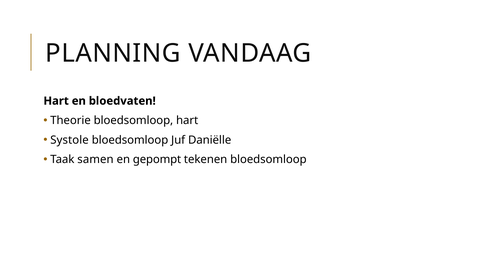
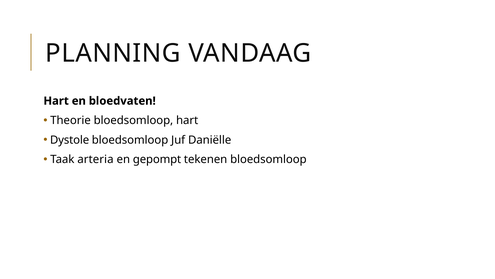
Systole: Systole -> Dystole (70, 140)
samen: samen -> arteria (95, 159)
